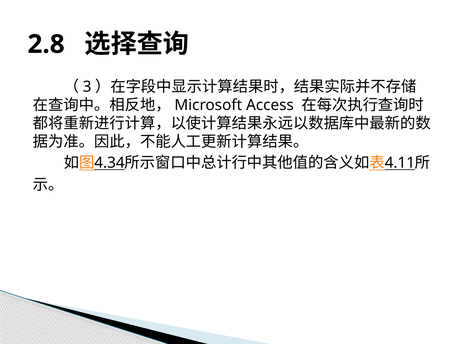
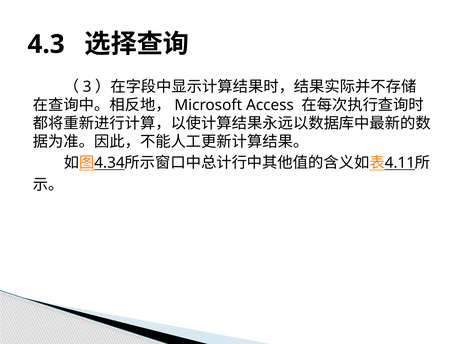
2.8: 2.8 -> 4.3 (46, 44)
